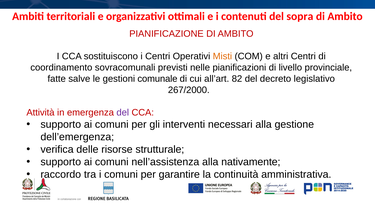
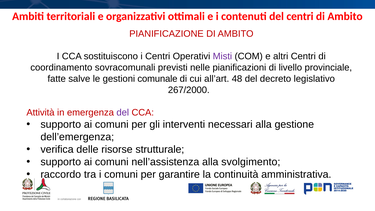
del sopra: sopra -> centri (300, 16)
Misti colour: orange -> purple (222, 56)
82: 82 -> 48 (237, 79)
nativamente: nativamente -> svolgimento (251, 162)
